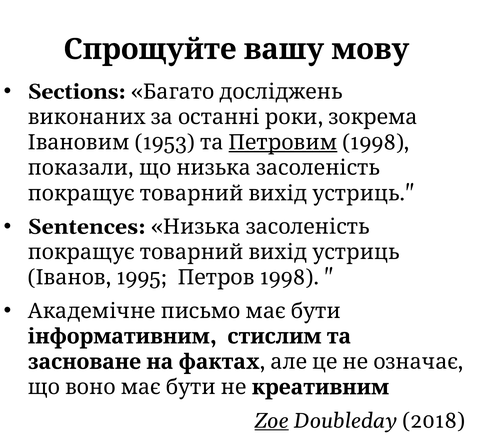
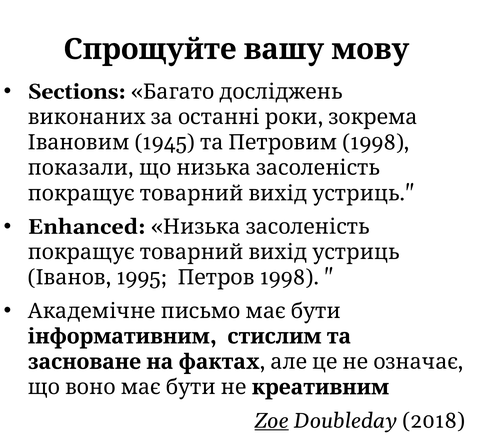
1953: 1953 -> 1945 (165, 143)
Петровим underline: present -> none (283, 143)
Sentences: Sentences -> Enhanced (87, 227)
